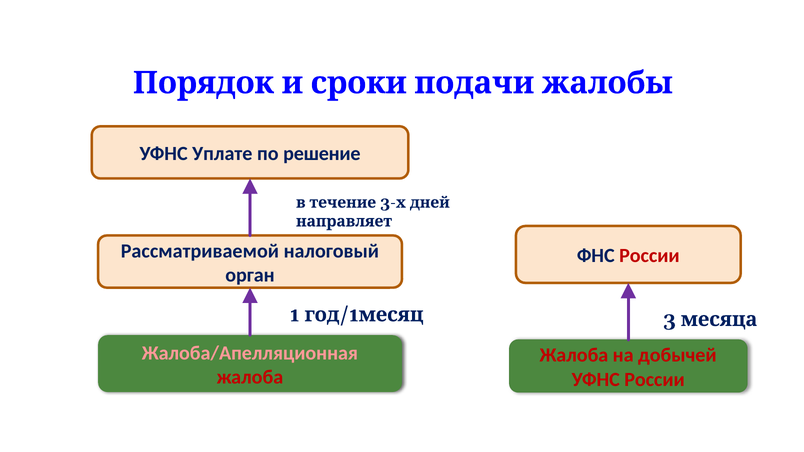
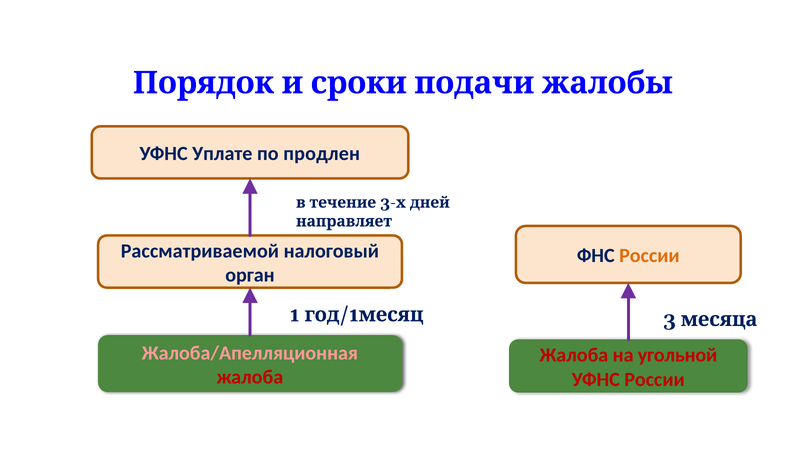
решение: решение -> продлен (322, 154)
России colour: red -> orange (649, 256)
добычей: добычей -> угольной (677, 355)
